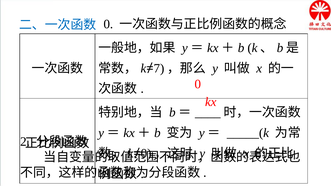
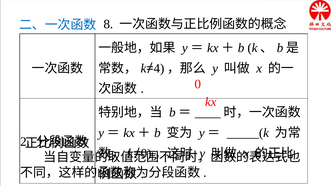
0: 0 -> 8 (108, 24)
7: 7 -> 4 (159, 68)
